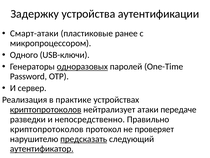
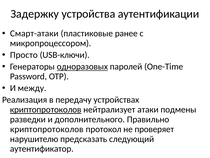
Одного: Одного -> Просто (24, 55)
сервер: сервер -> между (32, 88)
практике: практике -> передачу (74, 99)
передаче: передаче -> подмены (178, 109)
непосредственно: непосредственно -> дополнительного (90, 119)
предсказать underline: present -> none (84, 139)
аутентификатор underline: present -> none (42, 148)
